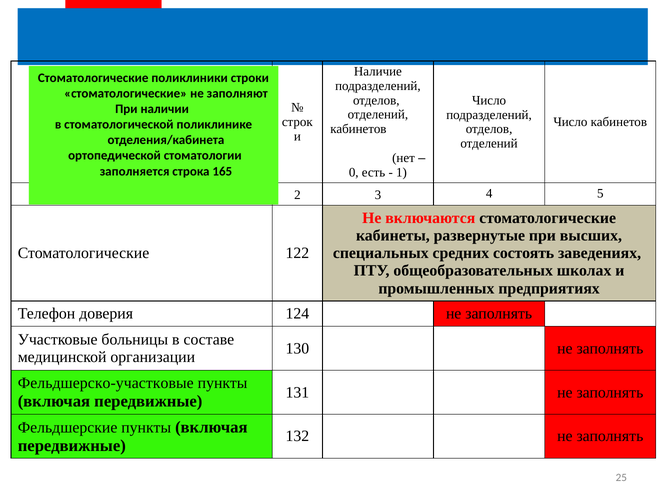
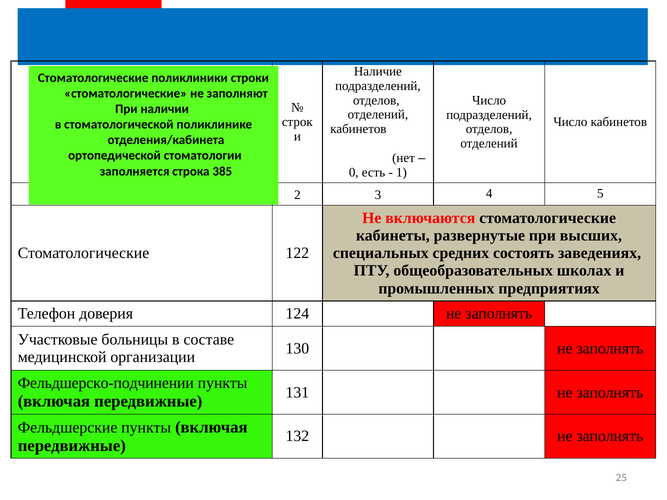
165: 165 -> 385 (222, 171)
Фельдшерско-участковые: Фельдшерско-участковые -> Фельдшерско-подчинении (106, 383)
